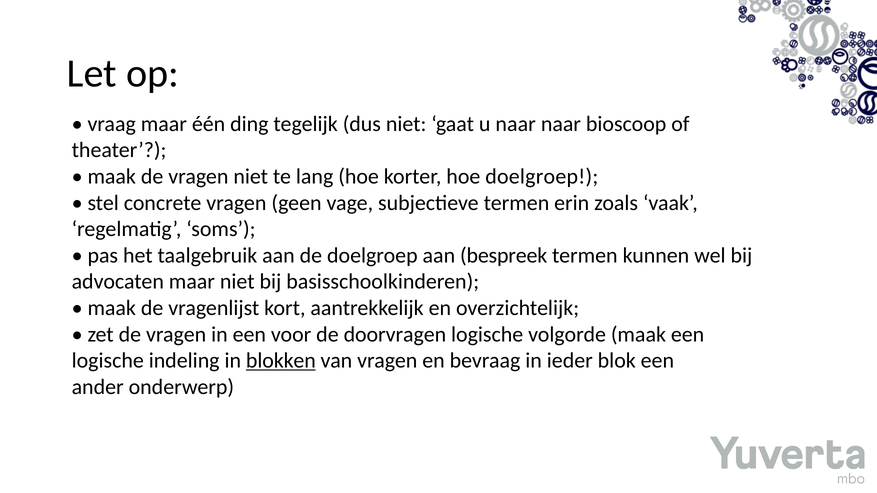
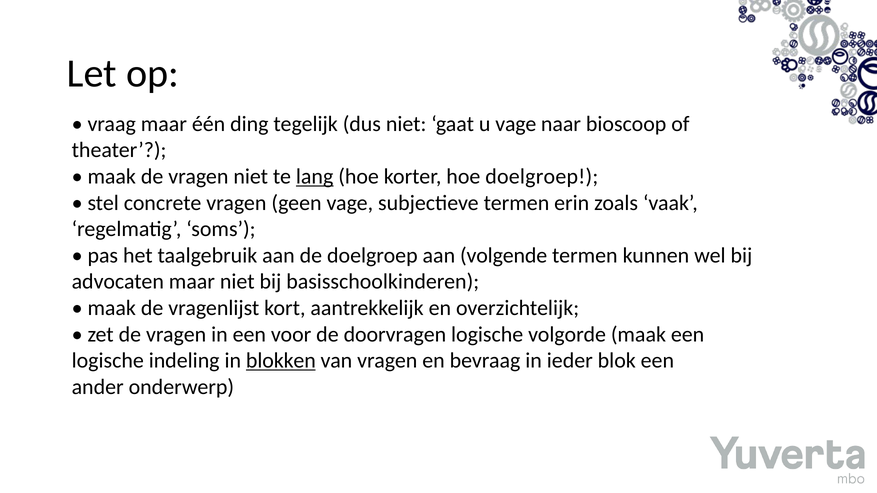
u naar: naar -> vage (516, 124)
lang underline: none -> present (315, 177)
bespreek: bespreek -> volgende (504, 256)
